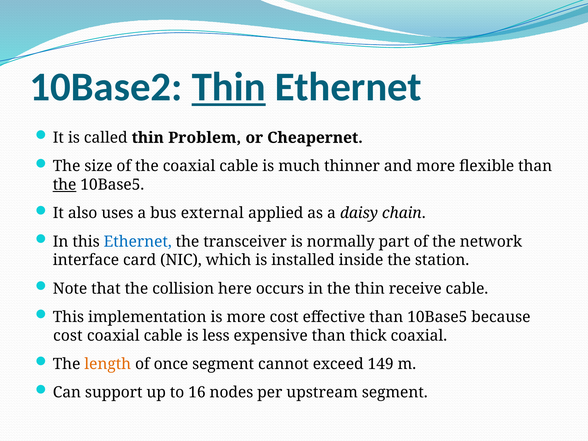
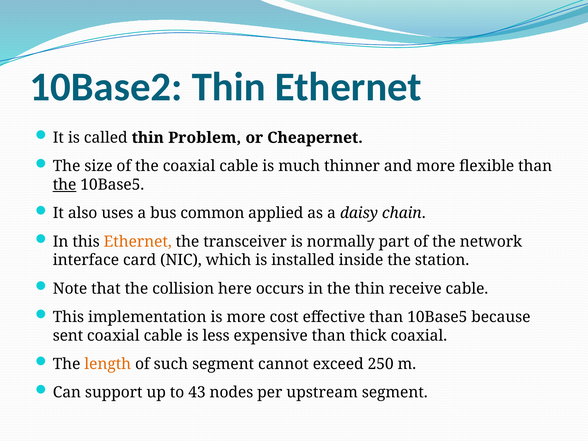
Thin underline: present -> none (229, 87)
external: external -> common (212, 213)
Ethernet colour: blue -> orange (138, 242)
cost: cost -> sent (68, 336)
once: once -> such (171, 364)
149: 149 -> 250 (381, 364)
16: 16 -> 43 (197, 392)
